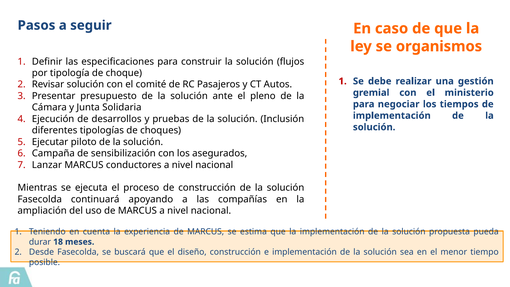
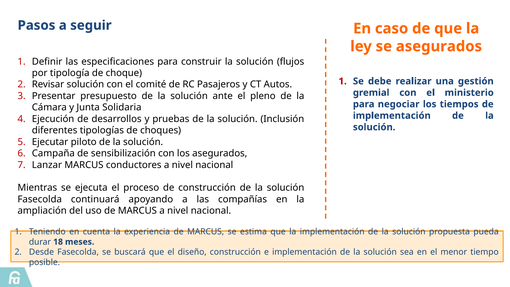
se organismos: organismos -> asegurados (439, 46)
